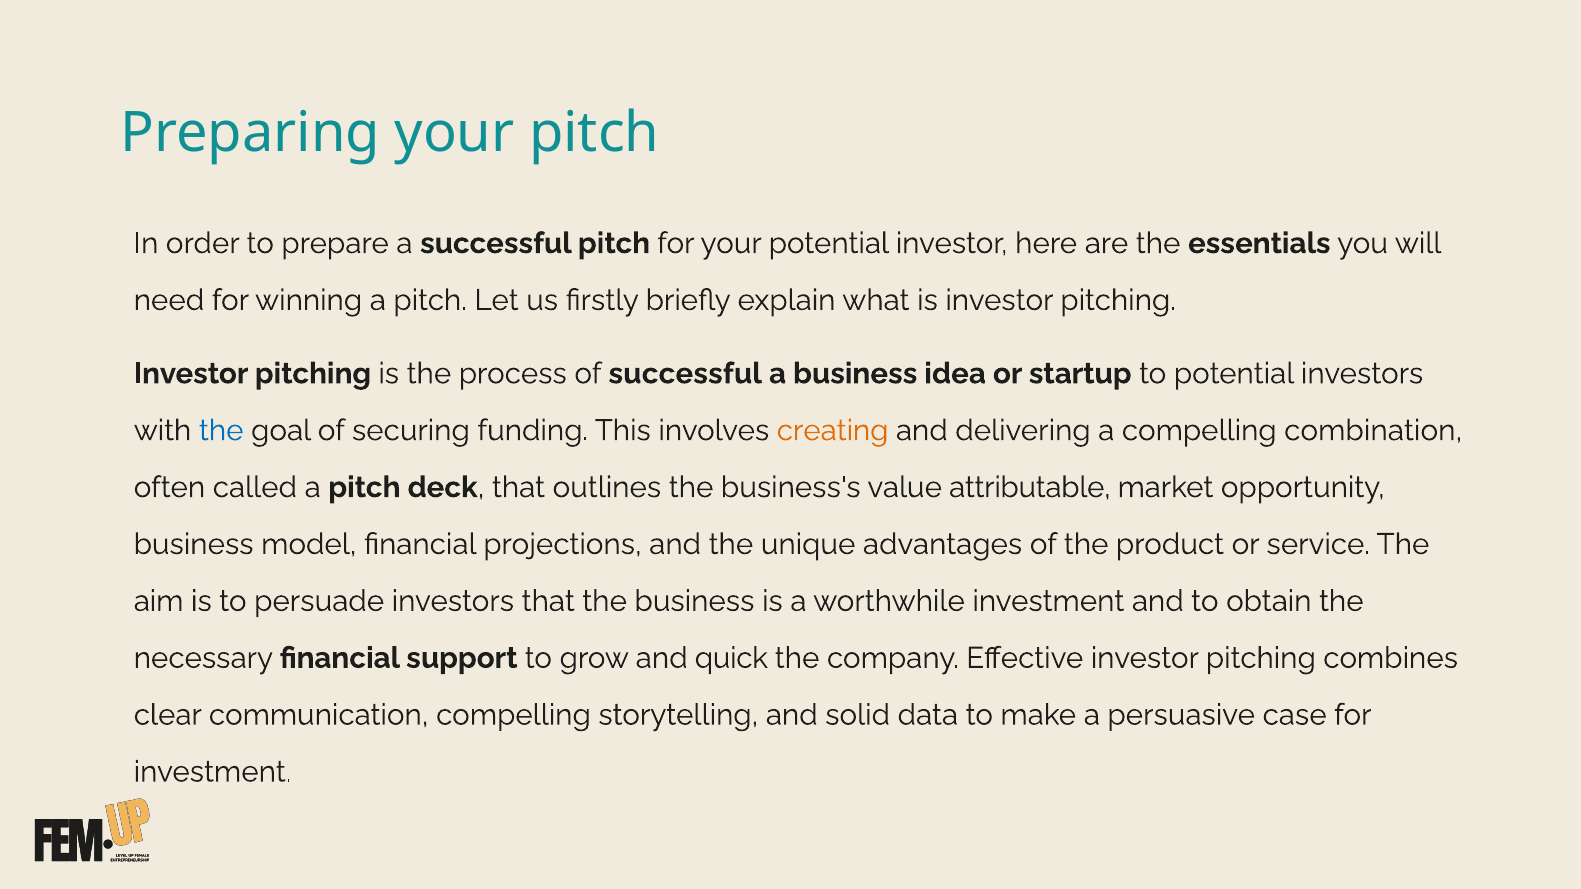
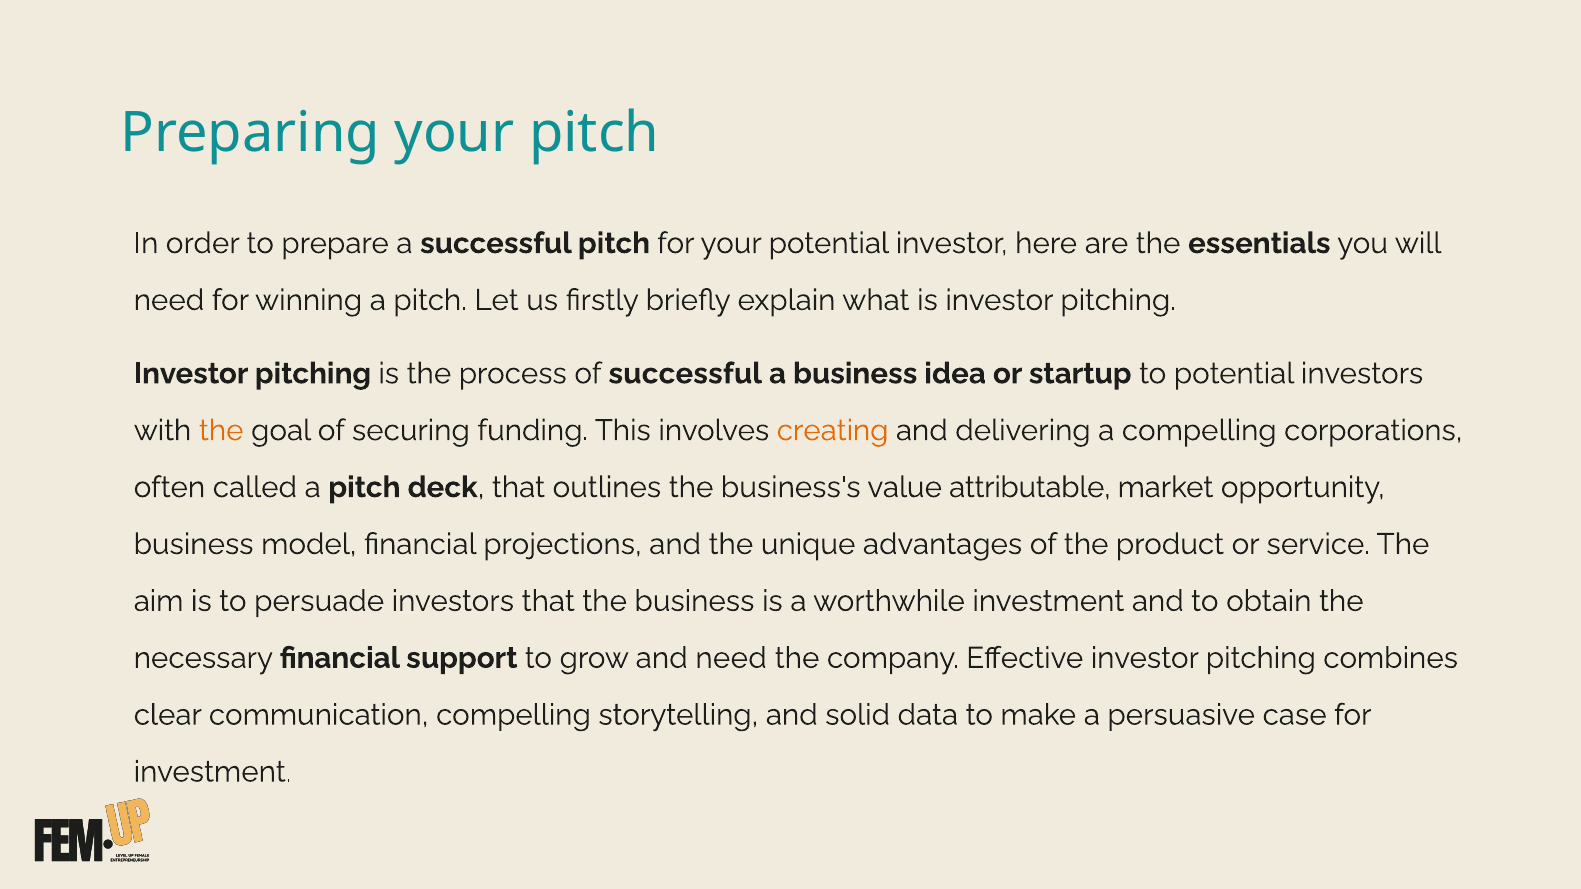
the colour: blue -> orange (221, 431)
combination: combination -> corporations (1373, 431)
and quick: quick -> need (731, 658)
